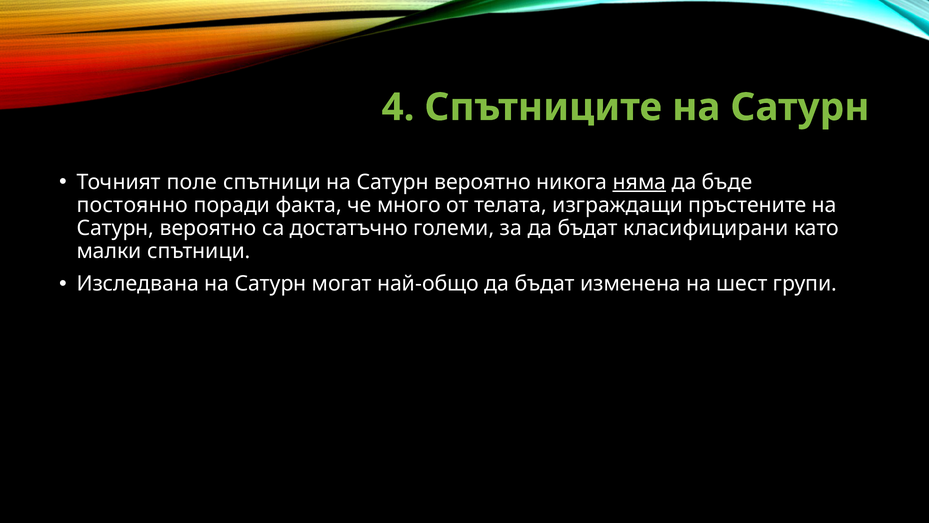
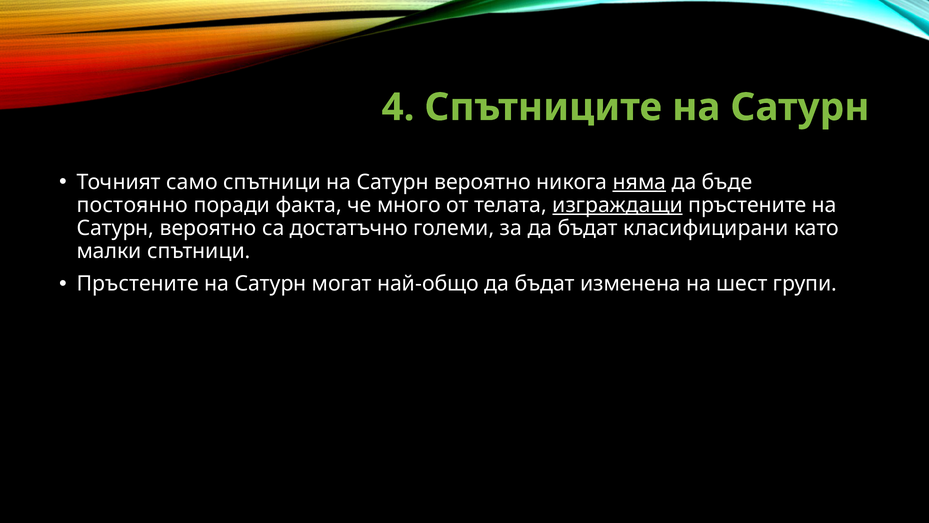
поле: поле -> само (192, 182)
изграждащи underline: none -> present (618, 205)
Изследвана: Изследвана -> Пръстените (138, 284)
